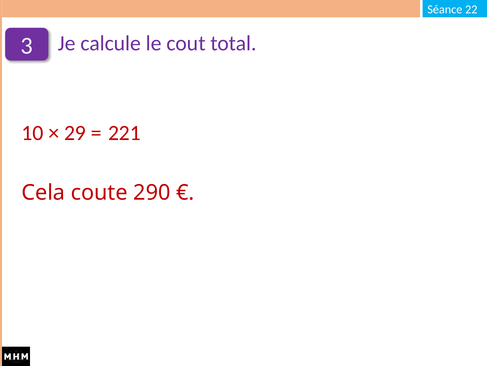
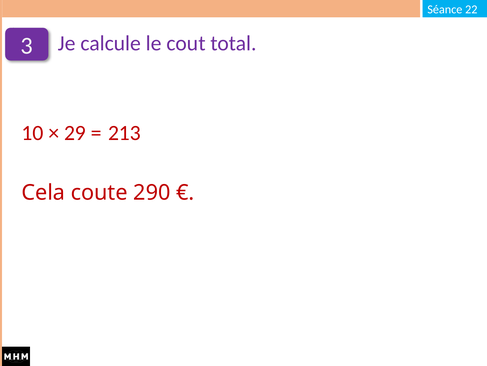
221: 221 -> 213 (124, 133)
